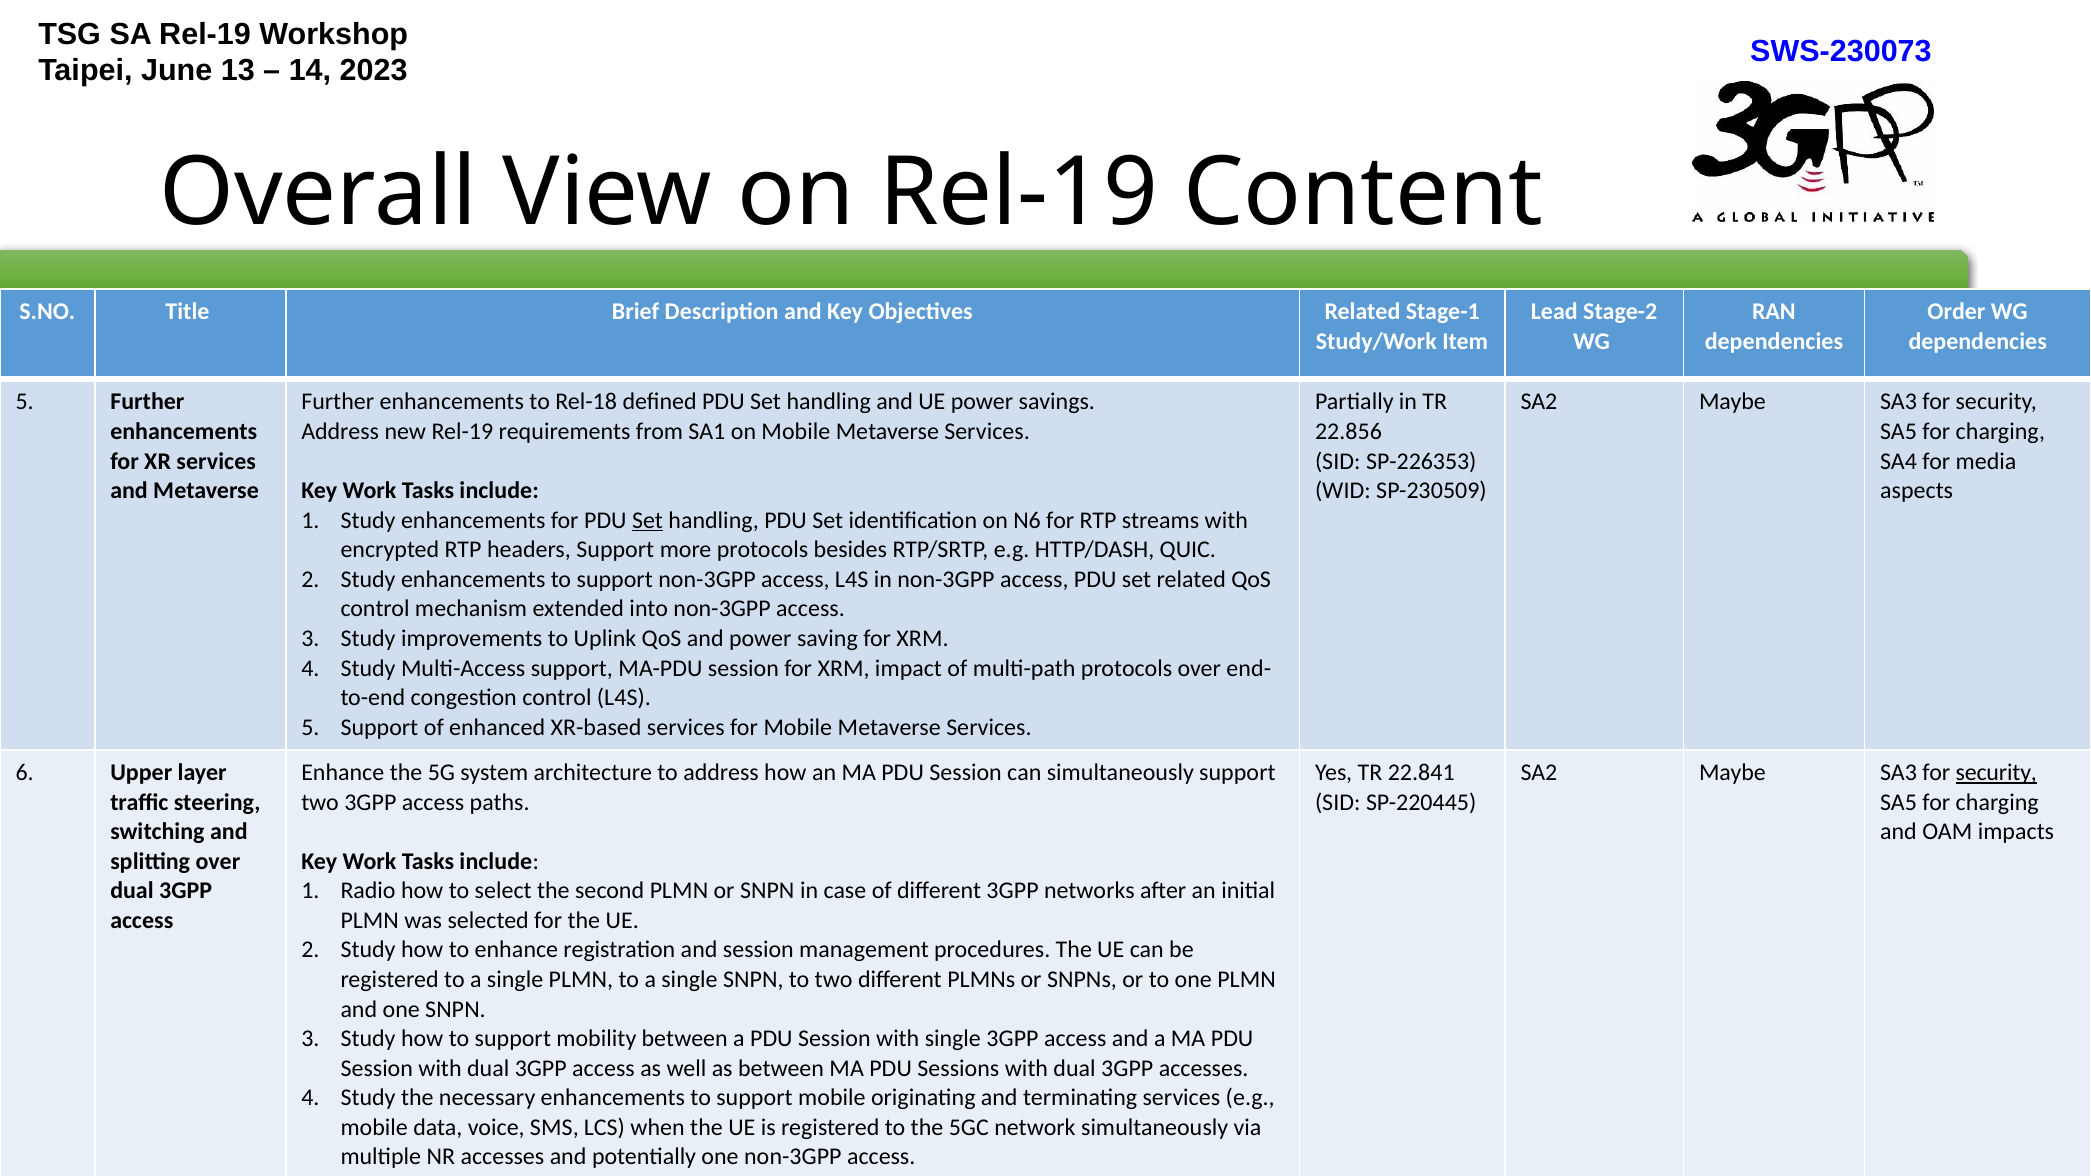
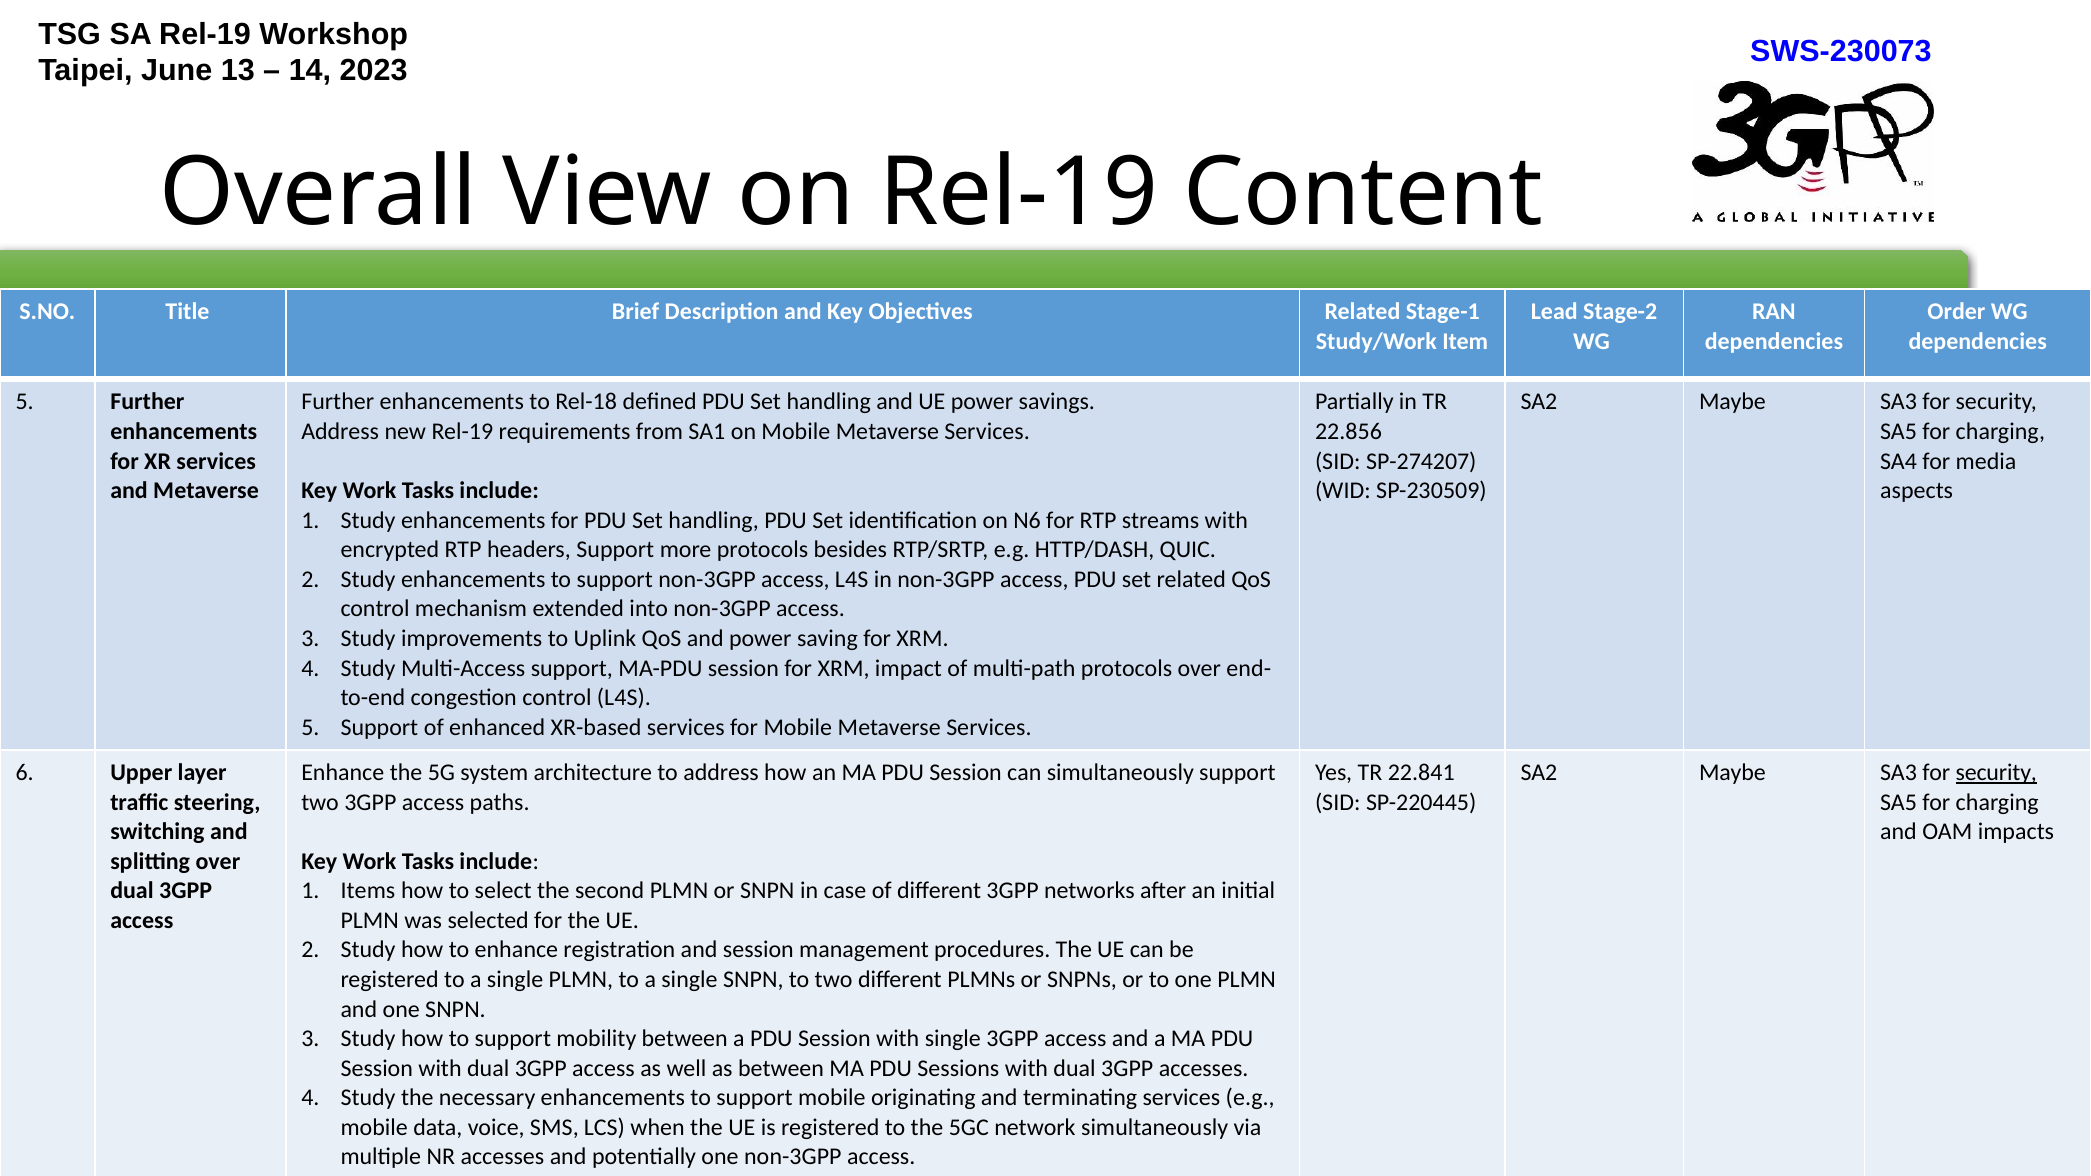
SP-226353: SP-226353 -> SP-274207 (1421, 461)
Set underline: present -> none (647, 520)
Radio: Radio -> Items (368, 891)
